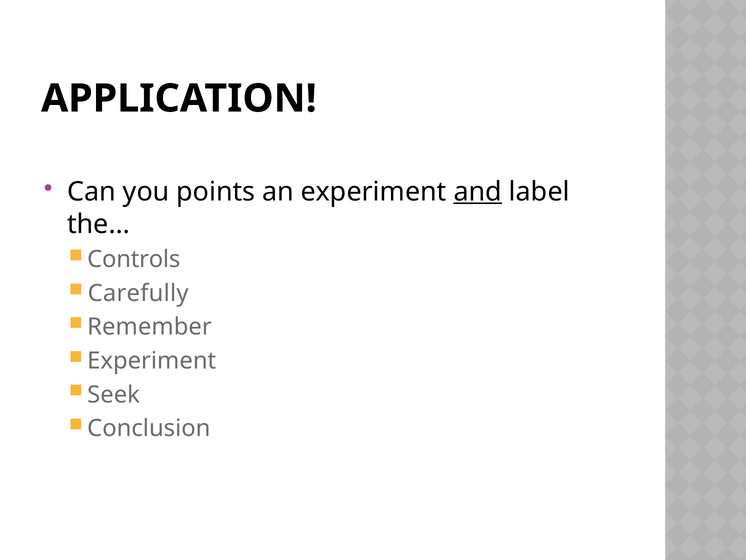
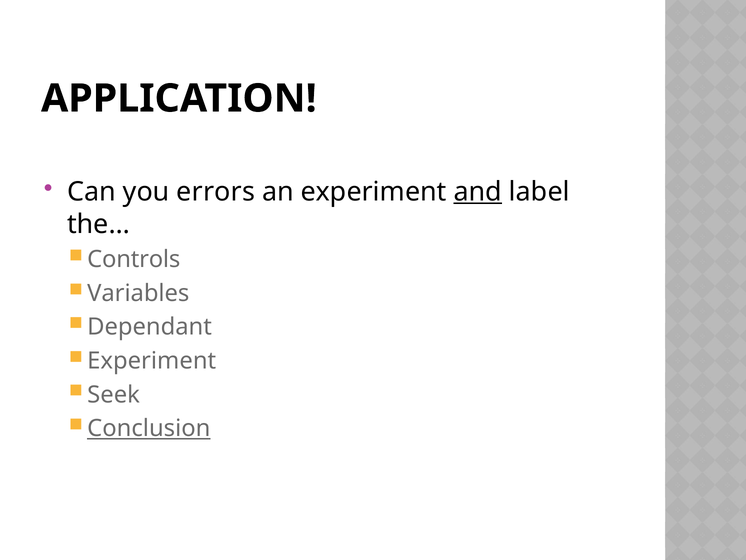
points: points -> errors (216, 192)
Carefully: Carefully -> Variables (138, 293)
Remember: Remember -> Dependant (150, 327)
Conclusion underline: none -> present (149, 428)
